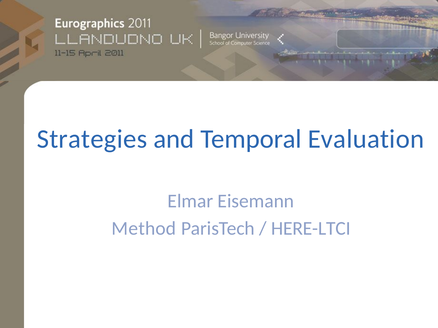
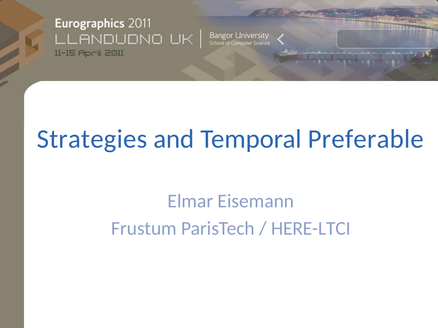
Evaluation: Evaluation -> Preferable (366, 139)
Method: Method -> Frustum (144, 229)
